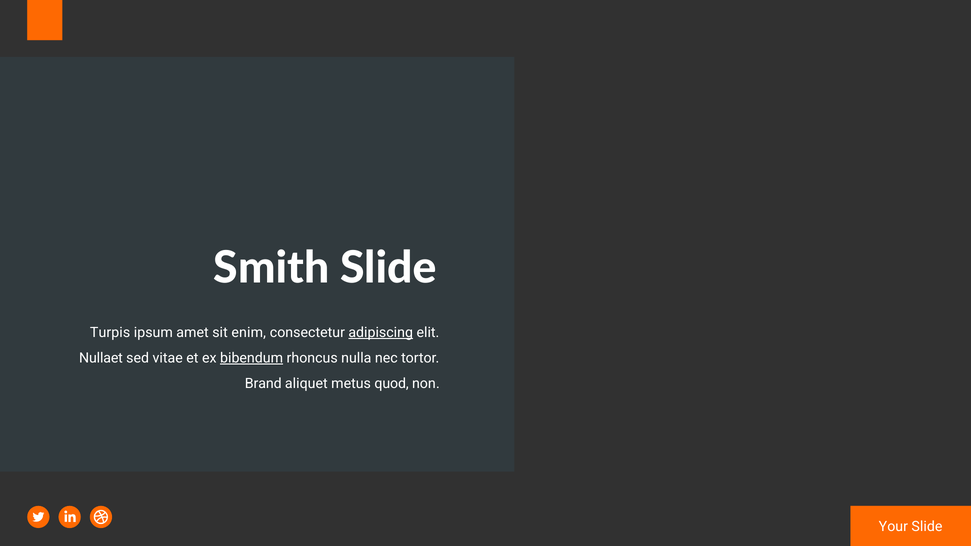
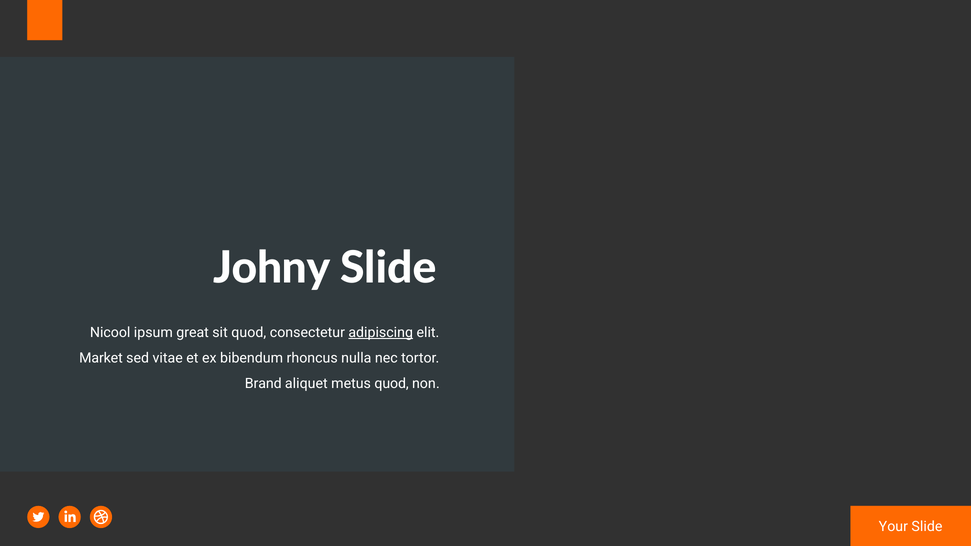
Smith: Smith -> Johny (272, 268)
Turpis: Turpis -> Nicool (110, 333)
amet: amet -> great (193, 333)
sit enim: enim -> quod (249, 333)
Nullaet: Nullaet -> Market (101, 358)
bibendum underline: present -> none (252, 358)
